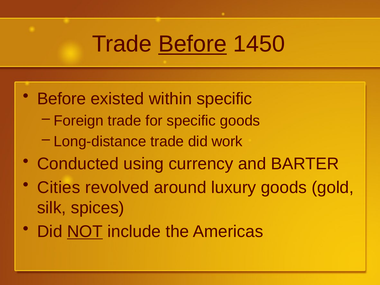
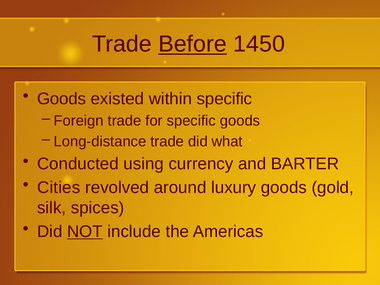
Before: Before -> Goods (62, 99)
work: work -> what (227, 141)
